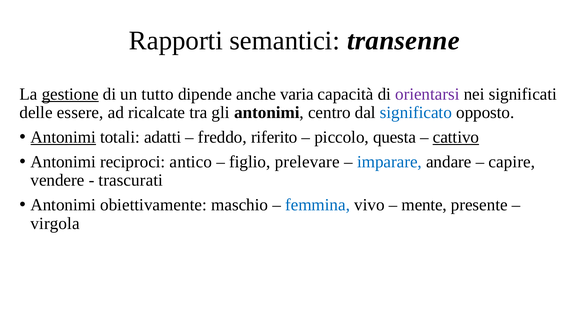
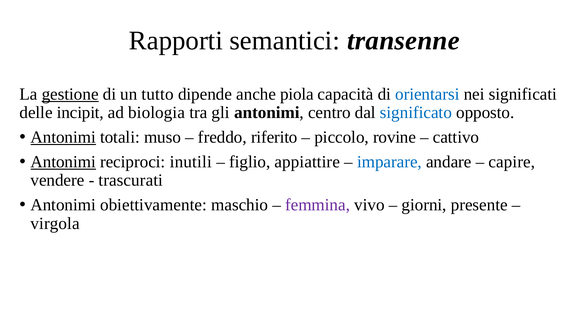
varia: varia -> piola (297, 94)
orientarsi colour: purple -> blue (427, 94)
essere: essere -> incipit (80, 112)
ricalcate: ricalcate -> biologia (157, 112)
adatti: adatti -> muso (163, 137)
questa: questa -> rovine (395, 137)
cattivo underline: present -> none (456, 137)
Antonimi underline: none -> present (63, 162)
antico: antico -> inutili (191, 162)
prelevare: prelevare -> appiattire (307, 162)
femmina colour: blue -> purple (318, 205)
mente: mente -> giorni (424, 205)
